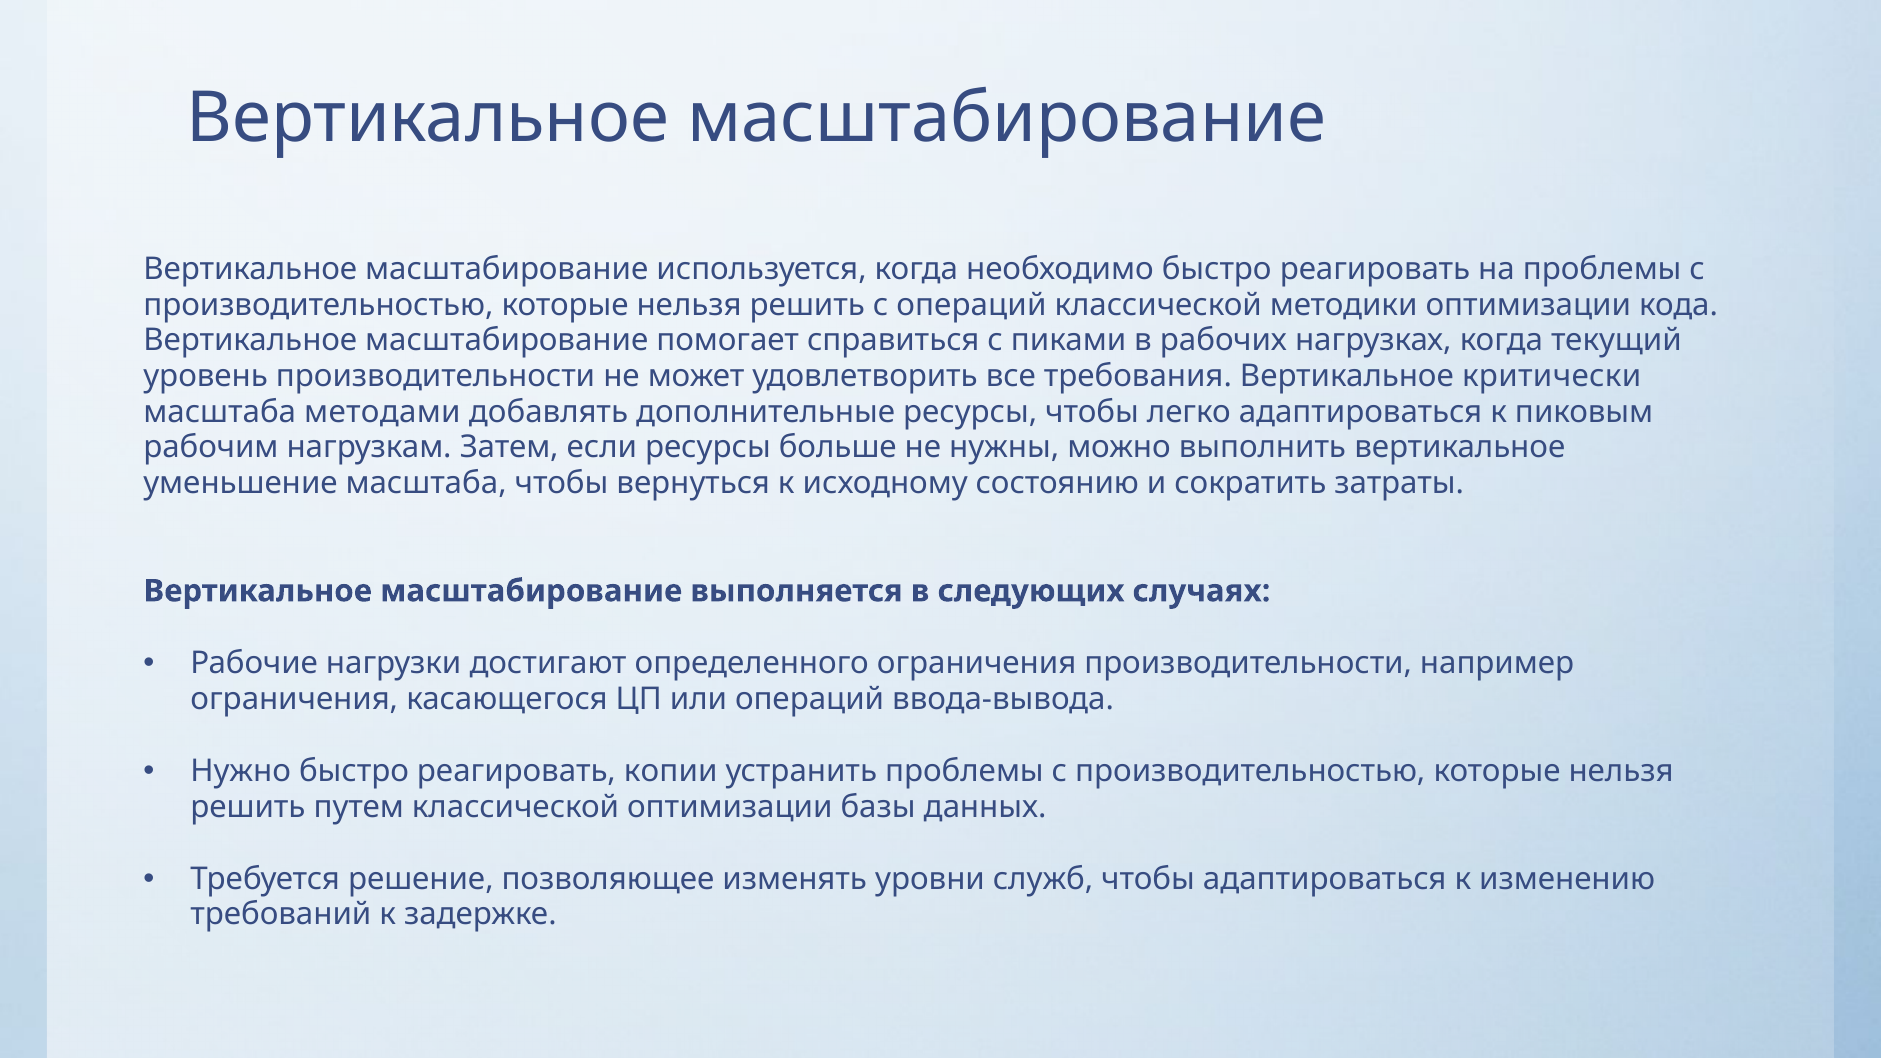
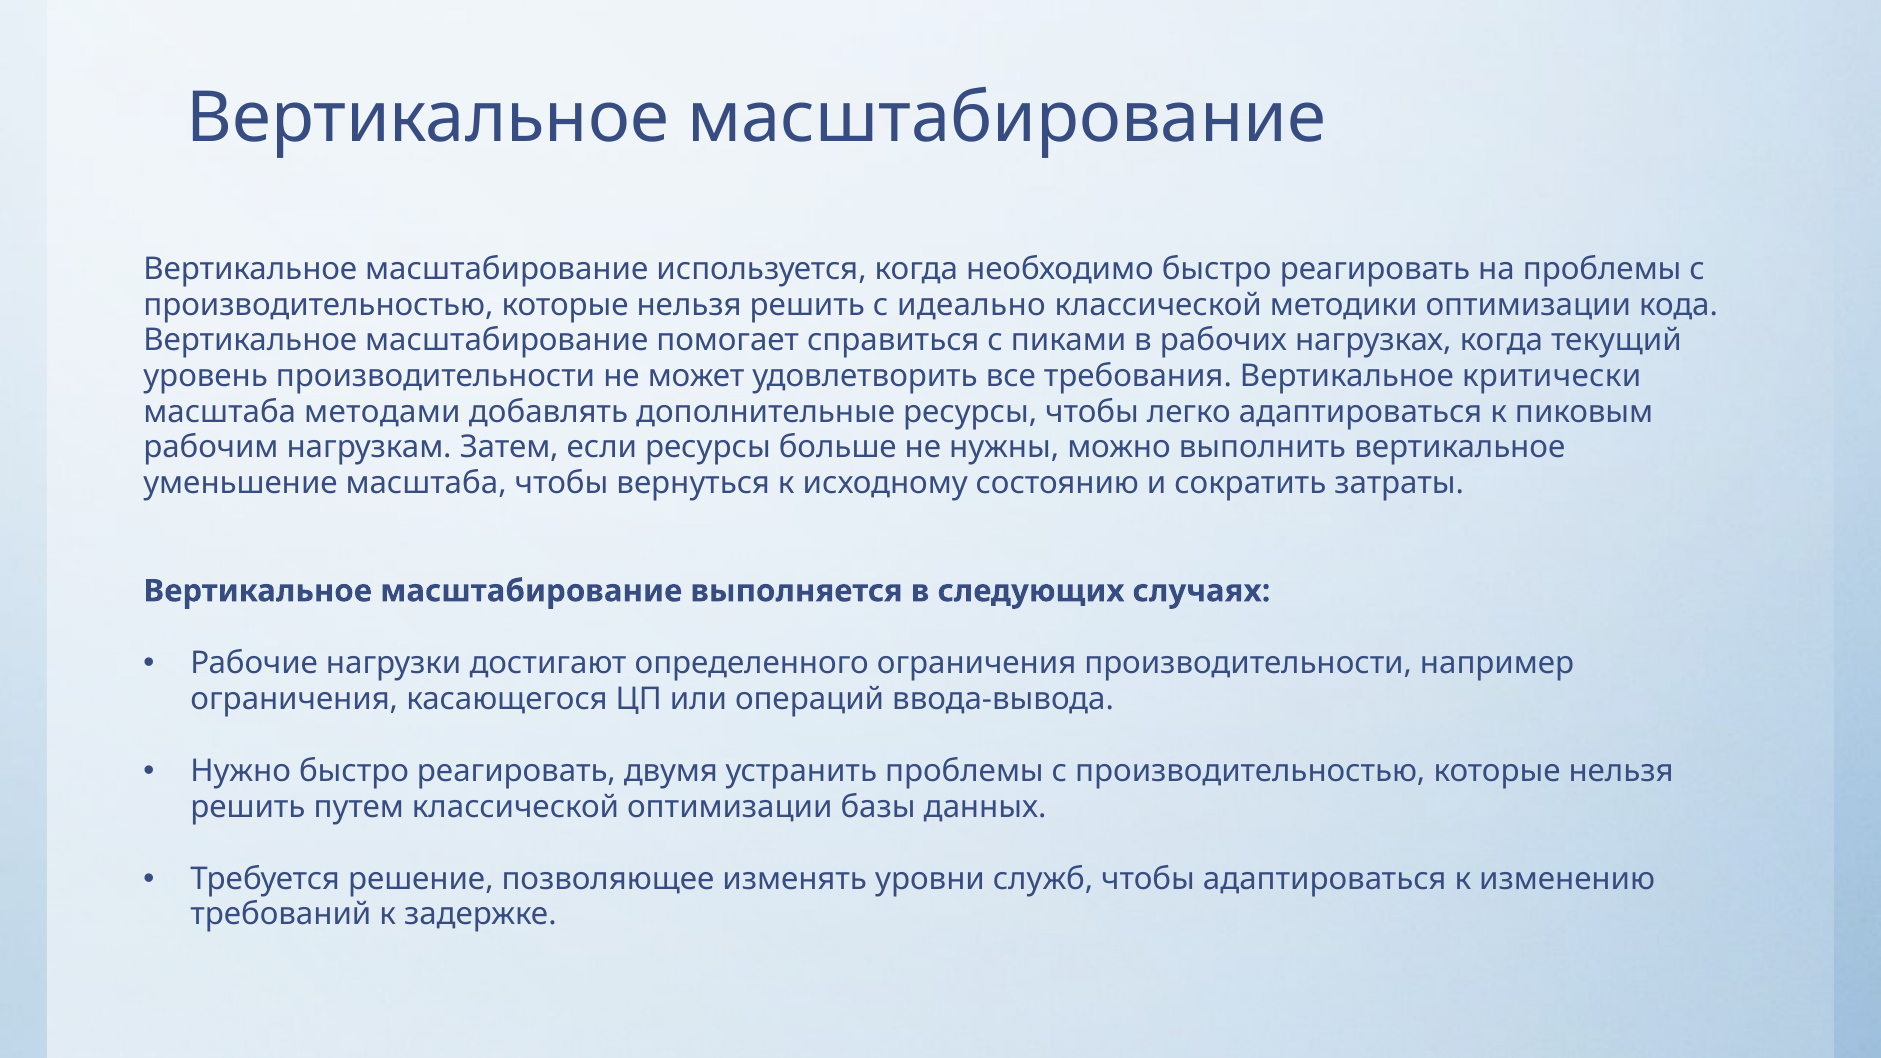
с операций: операций -> идеально (971, 305)
копии: копии -> двумя (671, 771)
